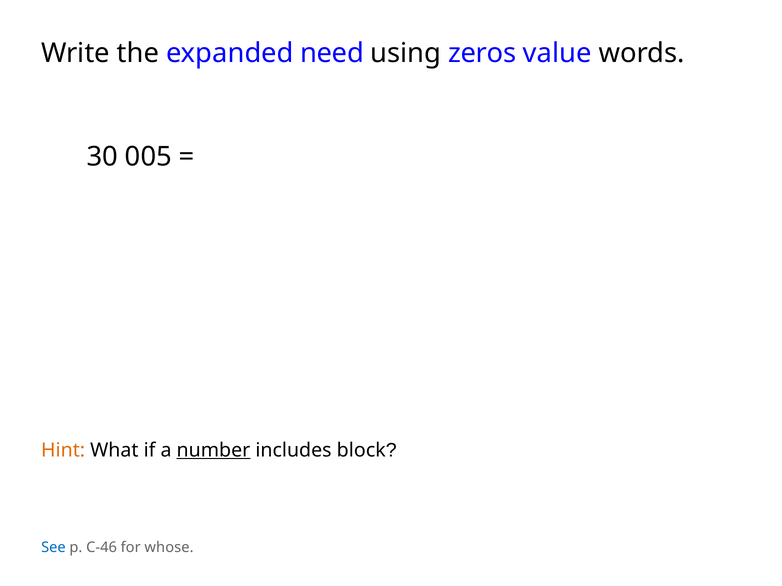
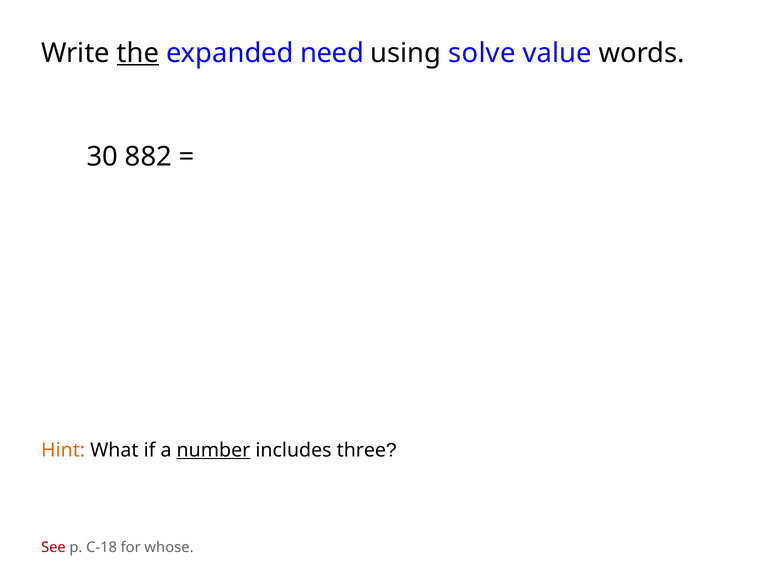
the underline: none -> present (138, 53)
zeros: zeros -> solve (482, 53)
005: 005 -> 882 (148, 157)
block: block -> three (361, 451)
See colour: blue -> red (53, 548)
C-46: C-46 -> C-18 (102, 548)
